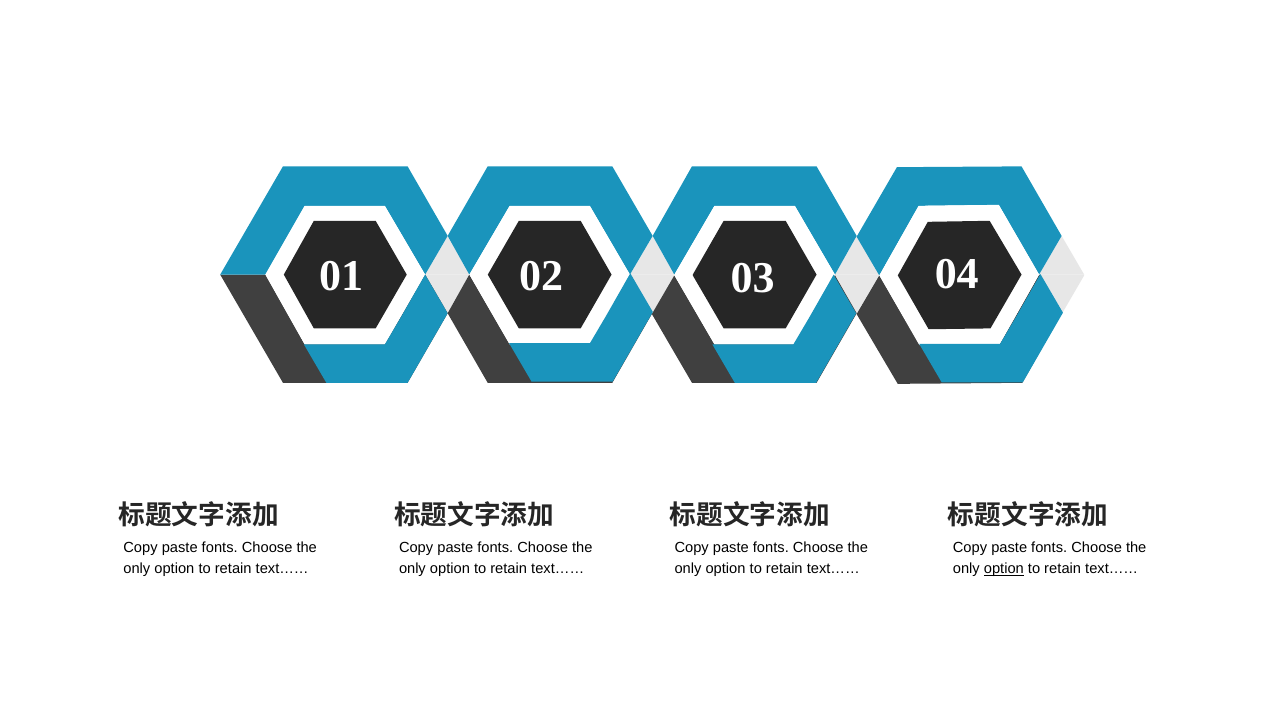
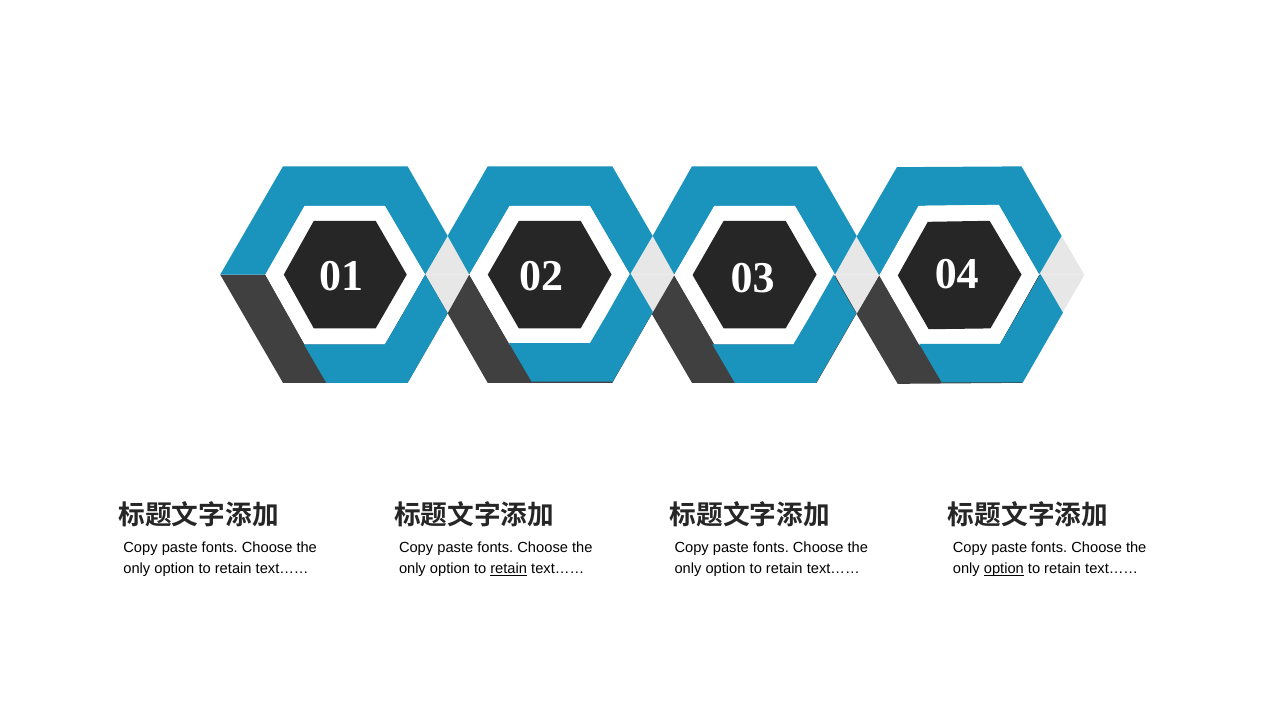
retain underline: none -> present (509, 569)
